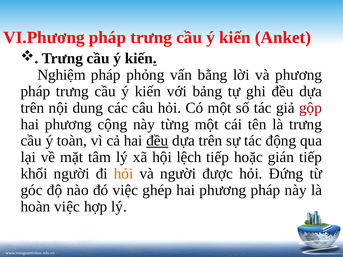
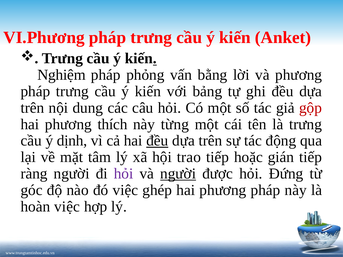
cộng: cộng -> thích (113, 124)
toàn: toàn -> dịnh (72, 141)
lệch: lệch -> trao (189, 157)
khổi: khổi -> ràng (34, 174)
hỏi colour: orange -> purple (124, 174)
người underline: none -> present (178, 174)
